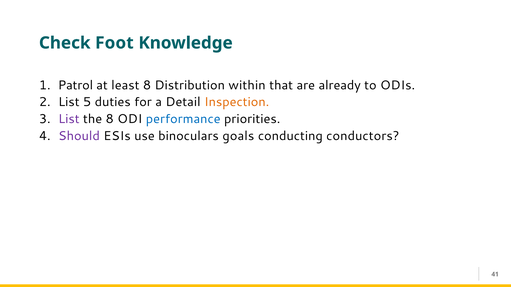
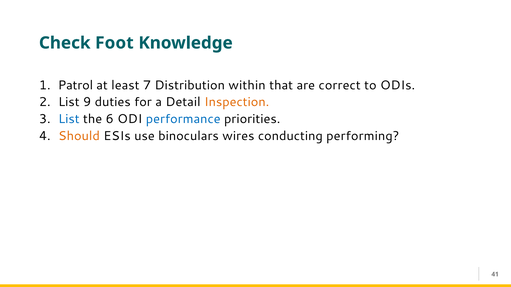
least 8: 8 -> 7 (147, 85)
already: already -> correct (340, 85)
5: 5 -> 9 (87, 102)
List colour: purple -> blue (69, 119)
the 8: 8 -> 6 (110, 119)
Should colour: purple -> orange (79, 136)
goals: goals -> wires (238, 136)
conductors: conductors -> performing (363, 136)
